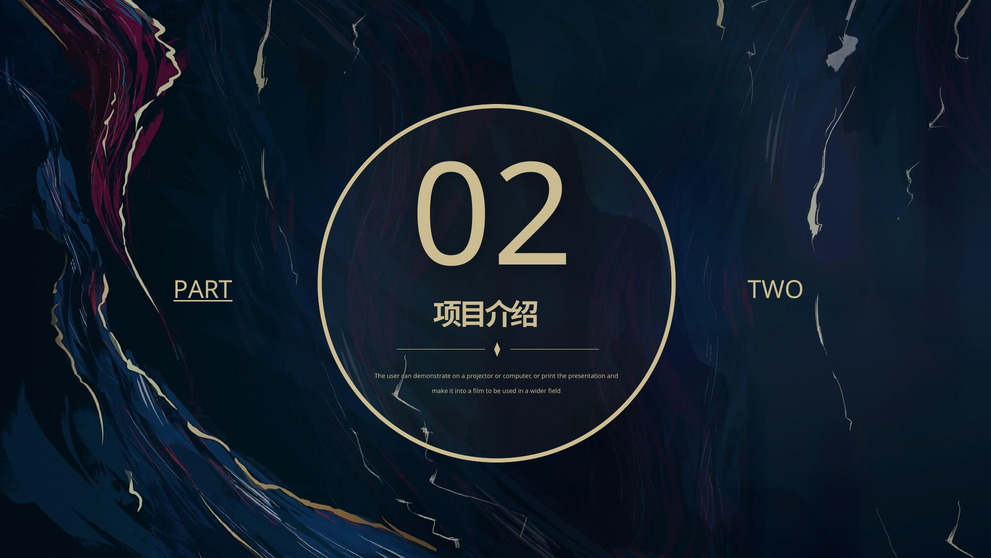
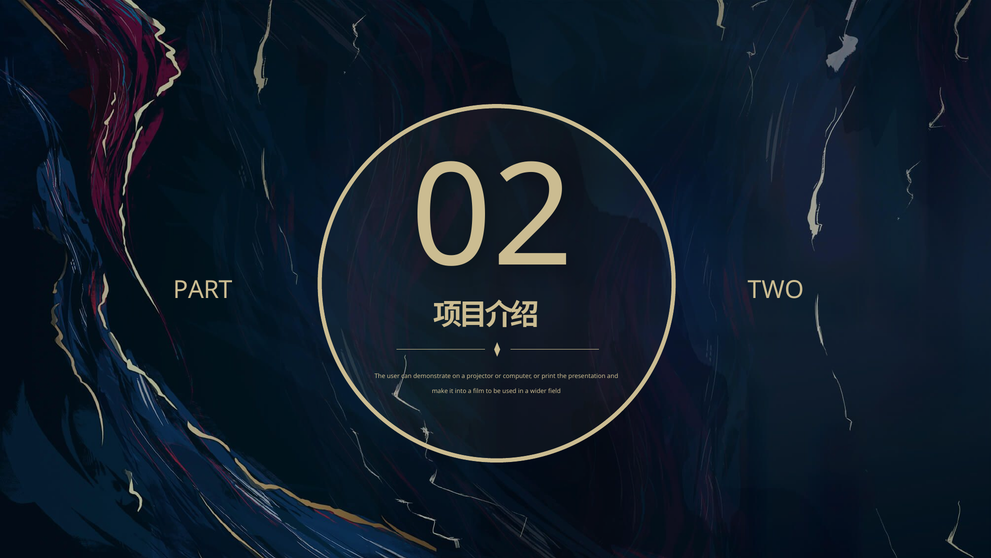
PART underline: present -> none (203, 290)
